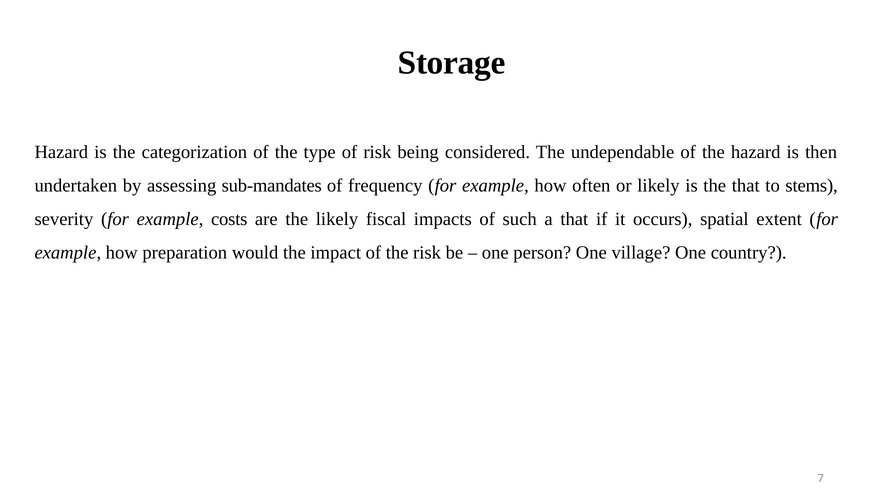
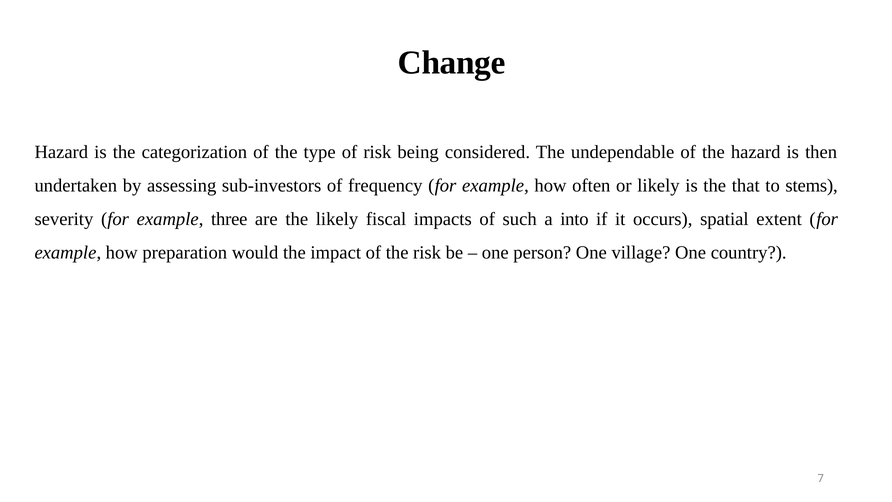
Storage: Storage -> Change (452, 63)
sub-mandates: sub-mandates -> sub-investors (272, 186)
costs: costs -> three (229, 219)
a that: that -> into (574, 219)
